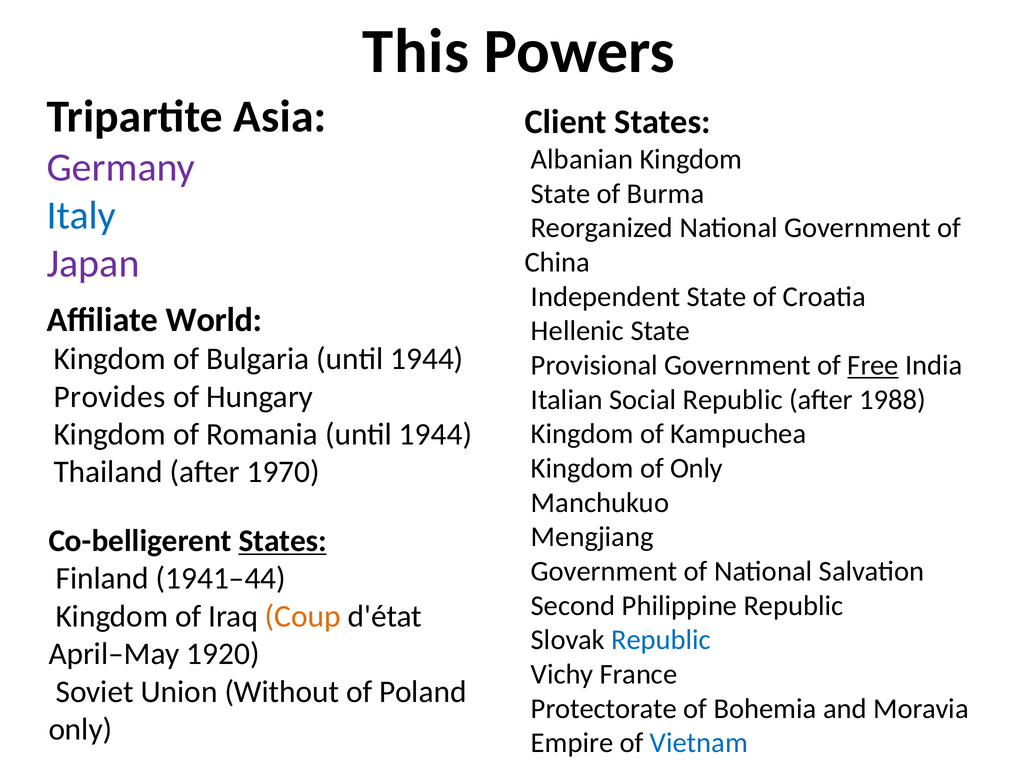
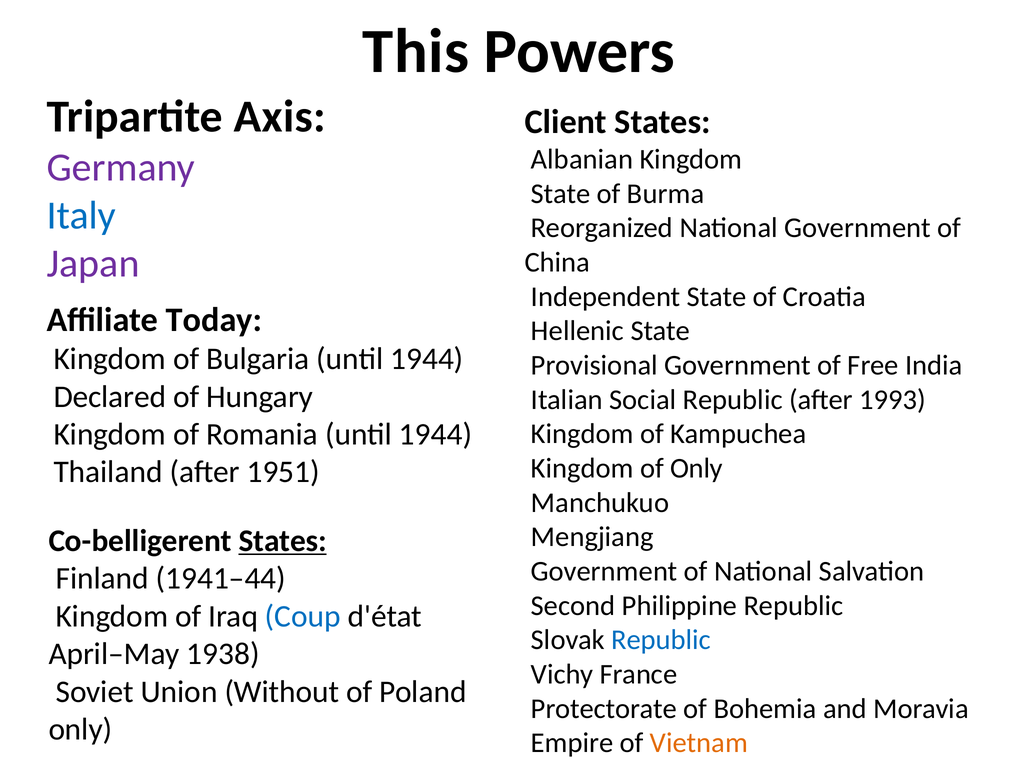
Asia: Asia -> Axis (280, 116)
World: World -> Today (214, 320)
Free underline: present -> none (873, 365)
Provides: Provides -> Declared (110, 397)
1988: 1988 -> 1993 (893, 400)
1970: 1970 -> 1951 (283, 472)
Coup colour: orange -> blue (303, 616)
1920: 1920 -> 1938 (223, 654)
Vietnam colour: blue -> orange (699, 743)
